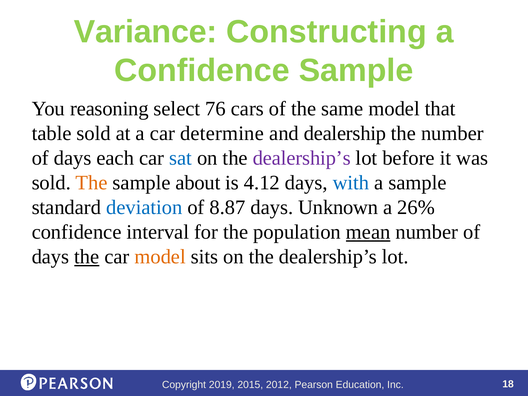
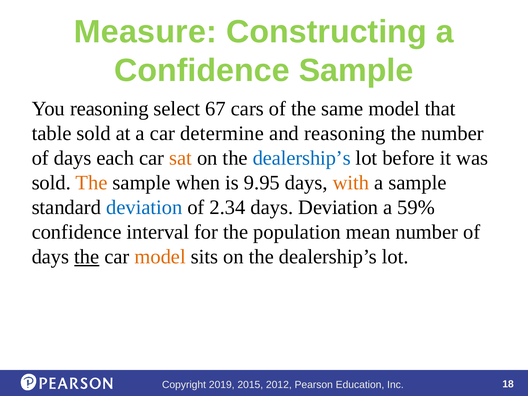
Variance: Variance -> Measure (145, 32)
76: 76 -> 67 (216, 109)
and dealership: dealership -> reasoning (345, 133)
sat colour: blue -> orange (181, 158)
dealership’s colour: purple -> blue (302, 158)
about: about -> when (198, 183)
4.12: 4.12 -> 9.95 (262, 183)
with colour: blue -> orange (351, 183)
8.87: 8.87 -> 2.34 (228, 207)
days Unknown: Unknown -> Deviation (338, 207)
26%: 26% -> 59% (416, 207)
mean underline: present -> none (368, 232)
